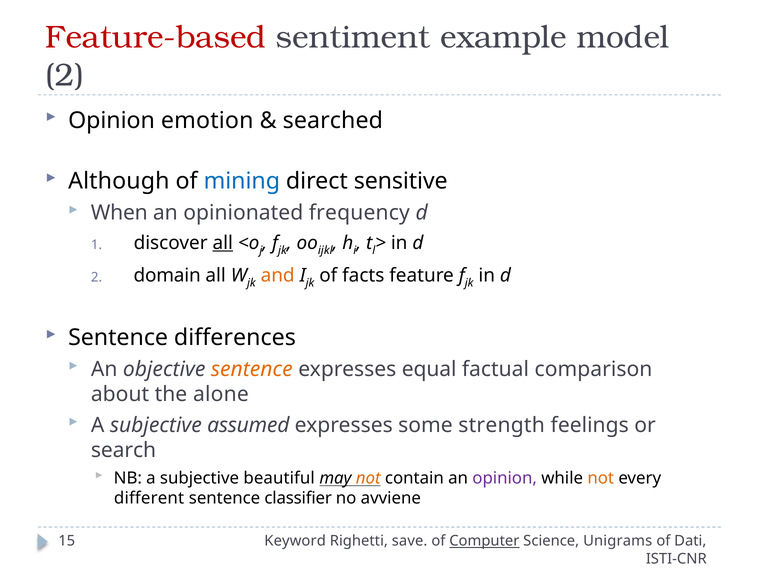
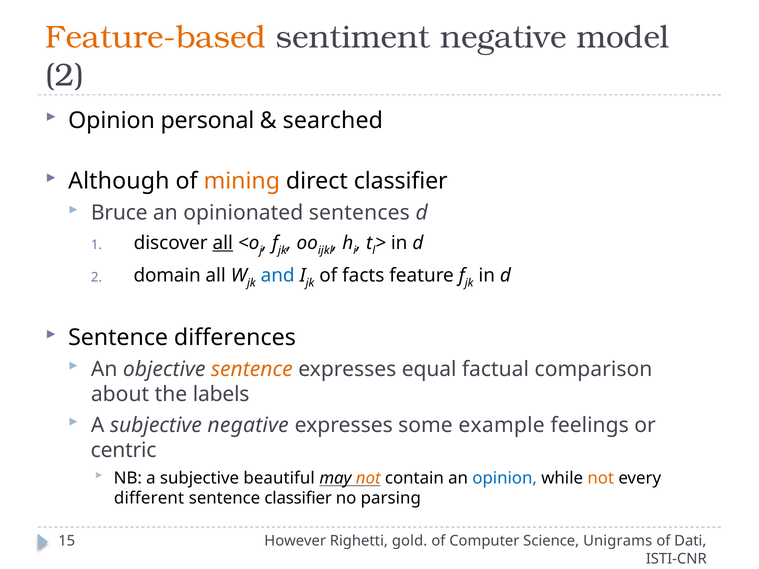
Feature-based colour: red -> orange (156, 38)
sentiment example: example -> negative (503, 38)
emotion: emotion -> personal (207, 120)
mining colour: blue -> orange (242, 181)
direct sensitive: sensitive -> classifier (401, 181)
When: When -> Bruce (119, 213)
frequency: frequency -> sentences (359, 213)
and colour: orange -> blue (278, 276)
alone: alone -> labels (221, 395)
subjective assumed: assumed -> negative (248, 425)
strength: strength -> example (502, 425)
search: search -> centric (124, 451)
opinion colour: purple -> blue (505, 478)
avviene: avviene -> parsing (391, 499)
Keyword: Keyword -> However (295, 541)
save: save -> gold (410, 541)
Computer underline: present -> none (484, 541)
